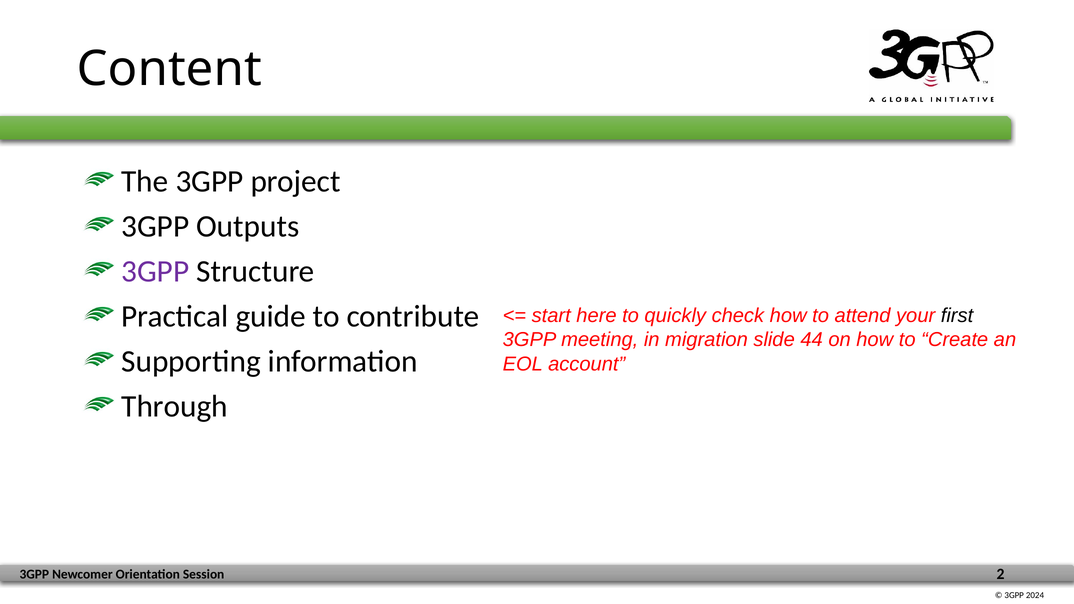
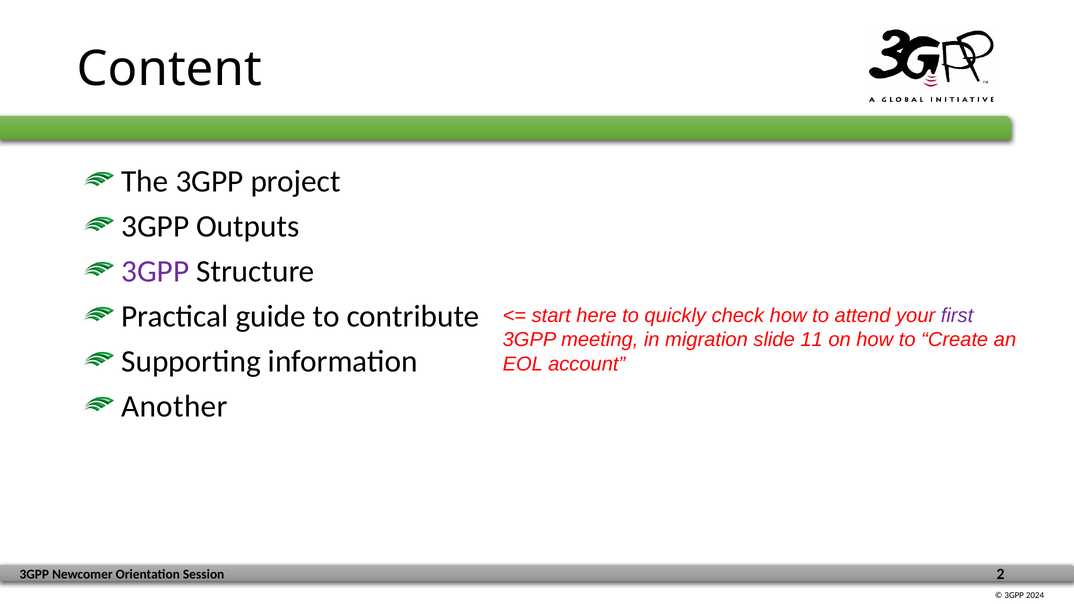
first colour: black -> purple (957, 316)
44: 44 -> 11 (812, 340)
Through: Through -> Another (174, 407)
